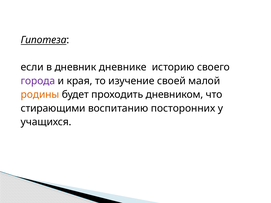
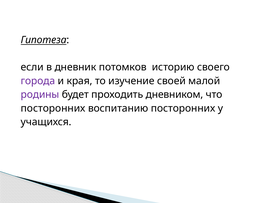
дневнике: дневнике -> потомков (123, 67)
родины colour: orange -> purple (40, 95)
стирающими: стирающими -> посторонних (53, 108)
